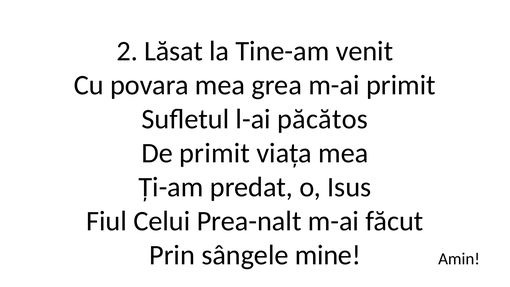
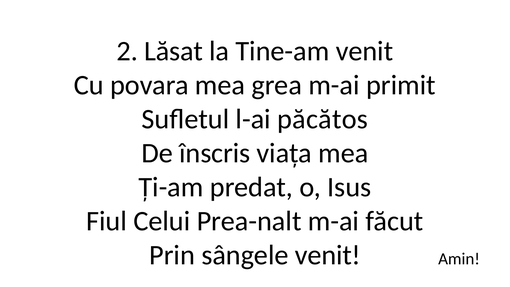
De primit: primit -> înscris (215, 153)
sângele mine: mine -> venit (328, 255)
